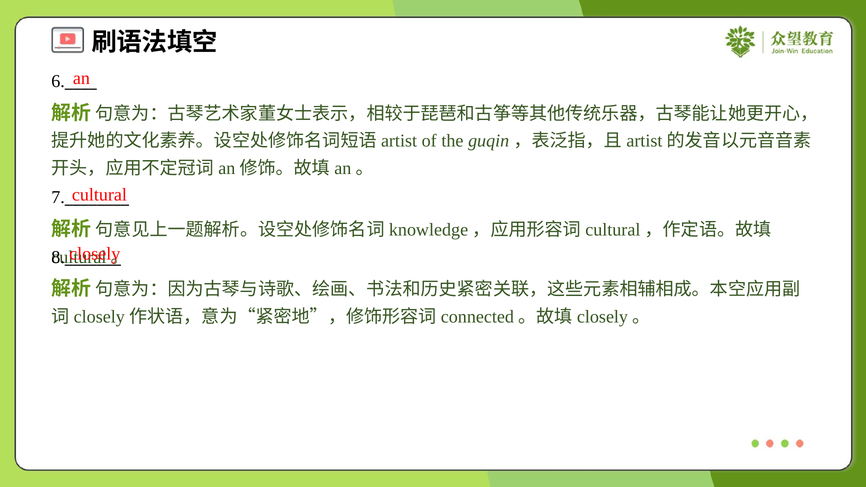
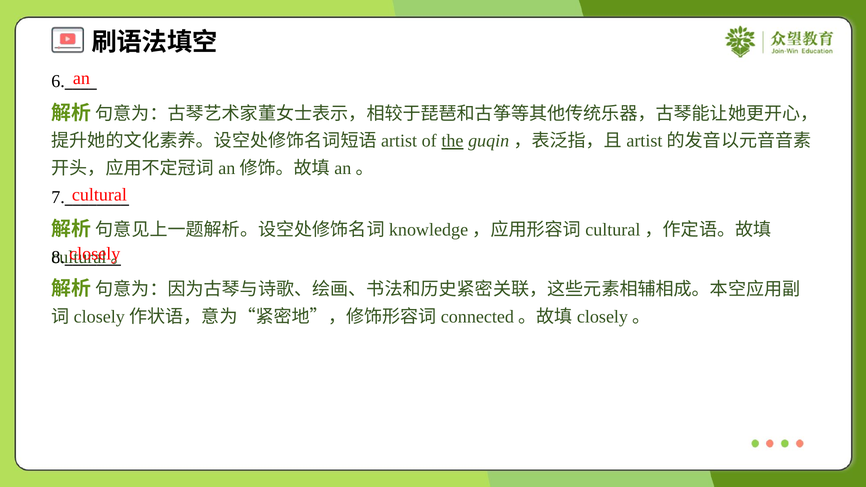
the underline: none -> present (452, 141)
